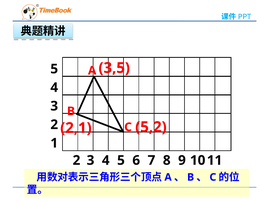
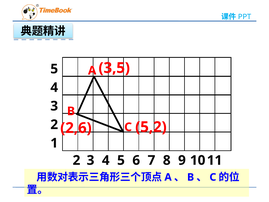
2,1: 2,1 -> 2,6 (76, 128)
